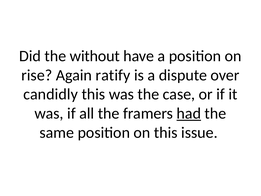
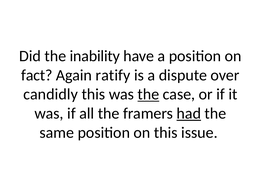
without: without -> inability (95, 56)
rise: rise -> fact (37, 75)
the underline: none -> present (148, 94)
